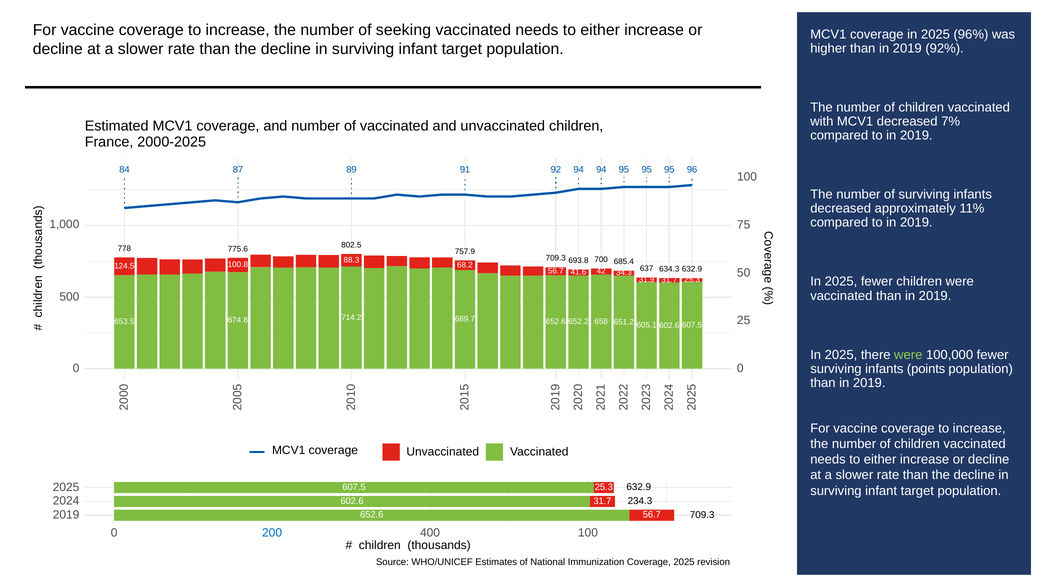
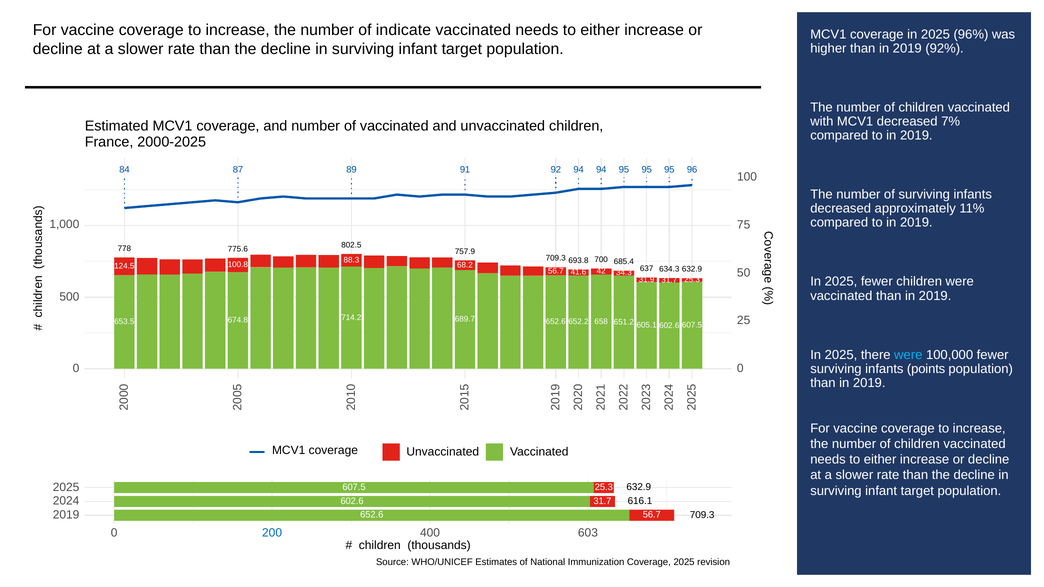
seeking: seeking -> indicate (403, 30)
were colour: light green -> light blue (908, 355)
234.3: 234.3 -> 616.1 (640, 501)
400 100: 100 -> 603 (588, 533)
